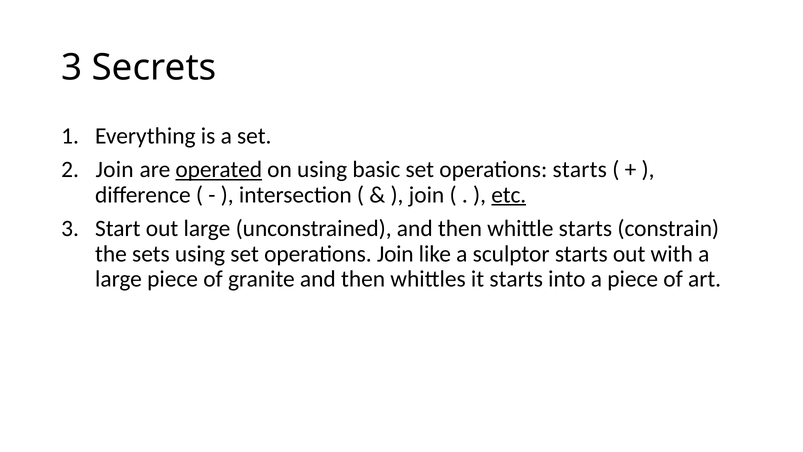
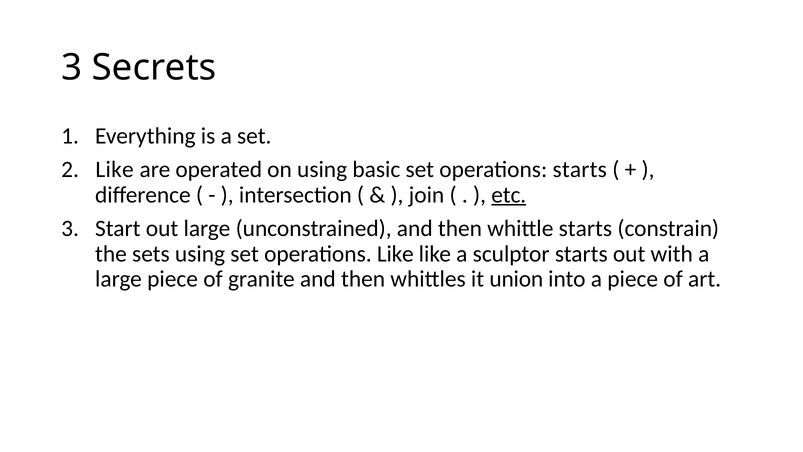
Join: Join -> Like (115, 169)
operated underline: present -> none (219, 169)
operations Join: Join -> Like (395, 254)
it starts: starts -> union (516, 279)
